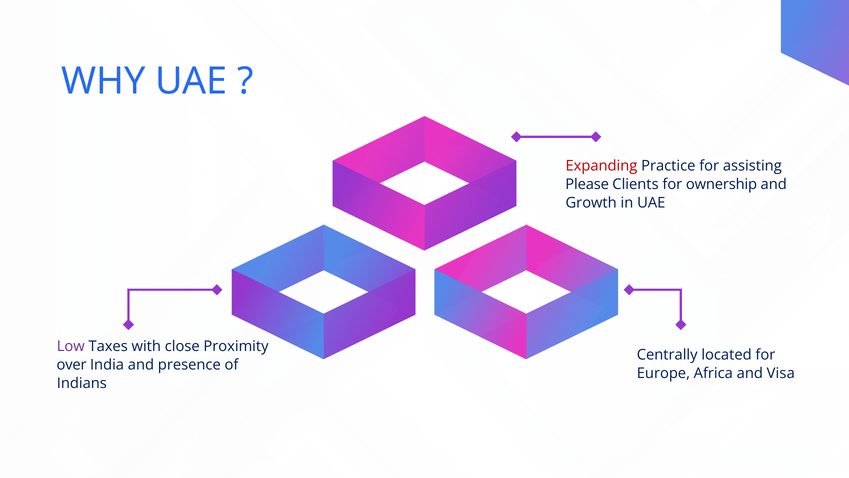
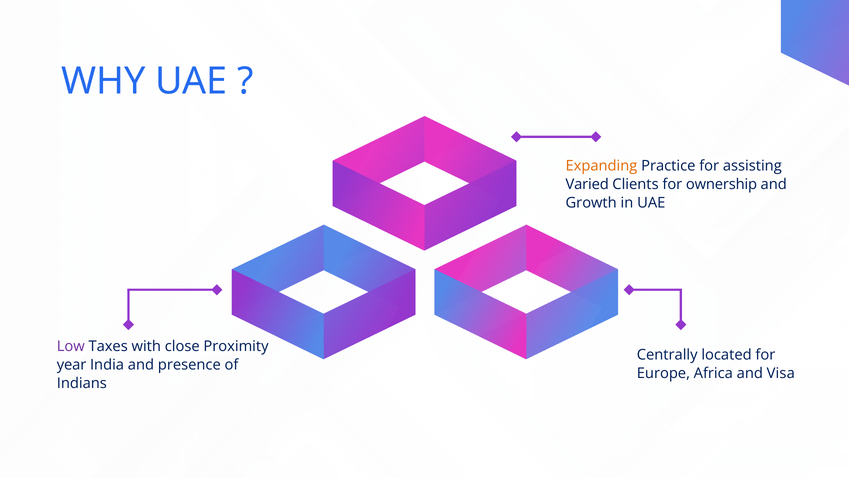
Expanding colour: red -> orange (601, 166)
Please: Please -> Varied (587, 184)
over: over -> year (72, 364)
